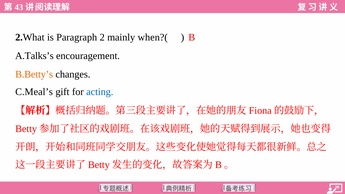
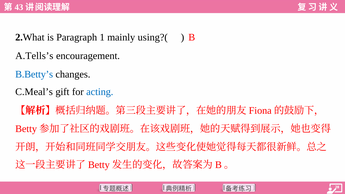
2: 2 -> 1 (102, 37)
when?(: when?( -> using?( (153, 37)
A.Talks’s: A.Talks’s -> A.Tells’s (34, 56)
B.Betty’s colour: orange -> blue (34, 74)
